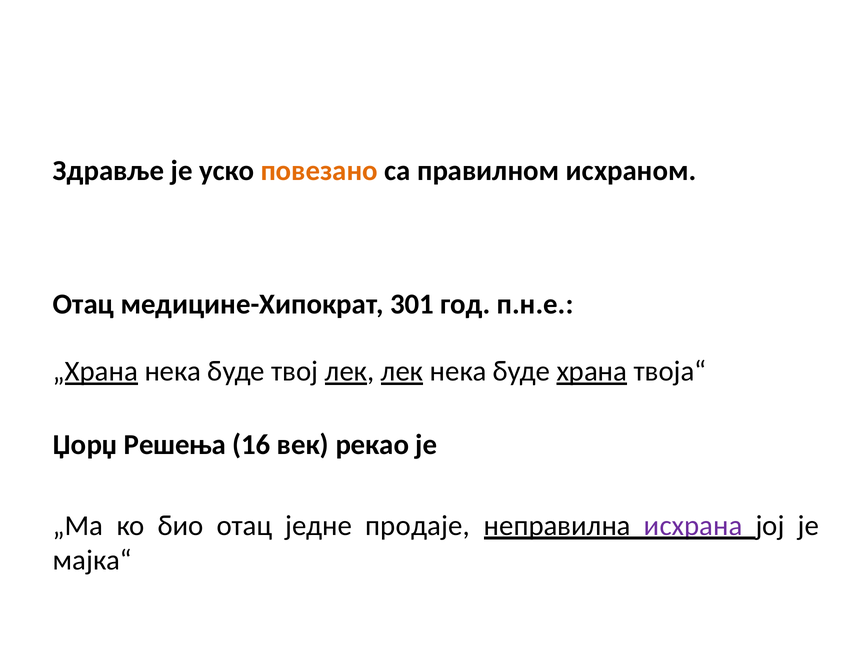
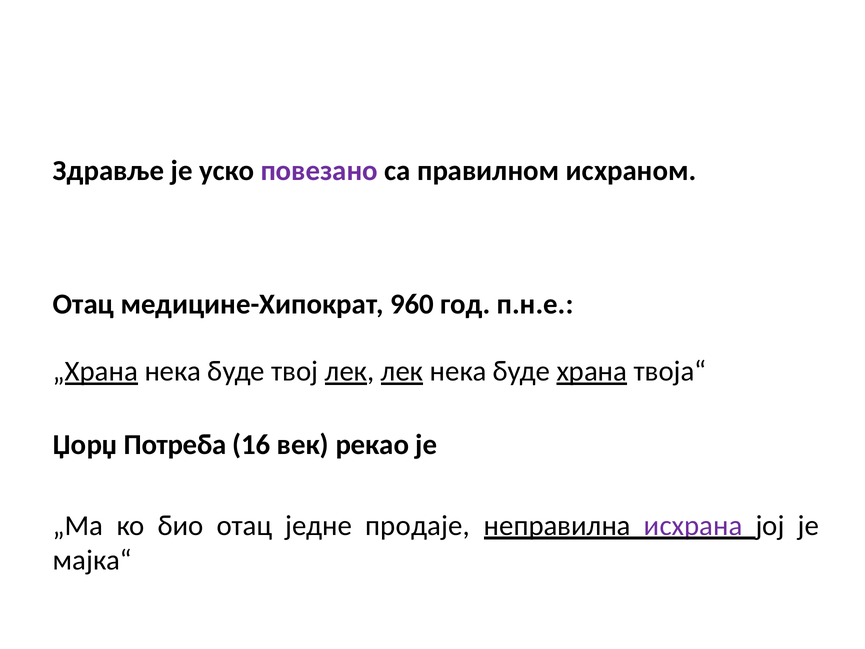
повезано colour: orange -> purple (319, 171)
301: 301 -> 960 (412, 304)
Решења: Решења -> Потреба (175, 445)
